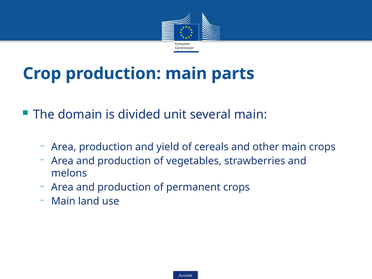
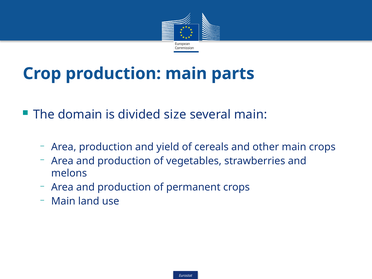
unit: unit -> size (175, 115)
